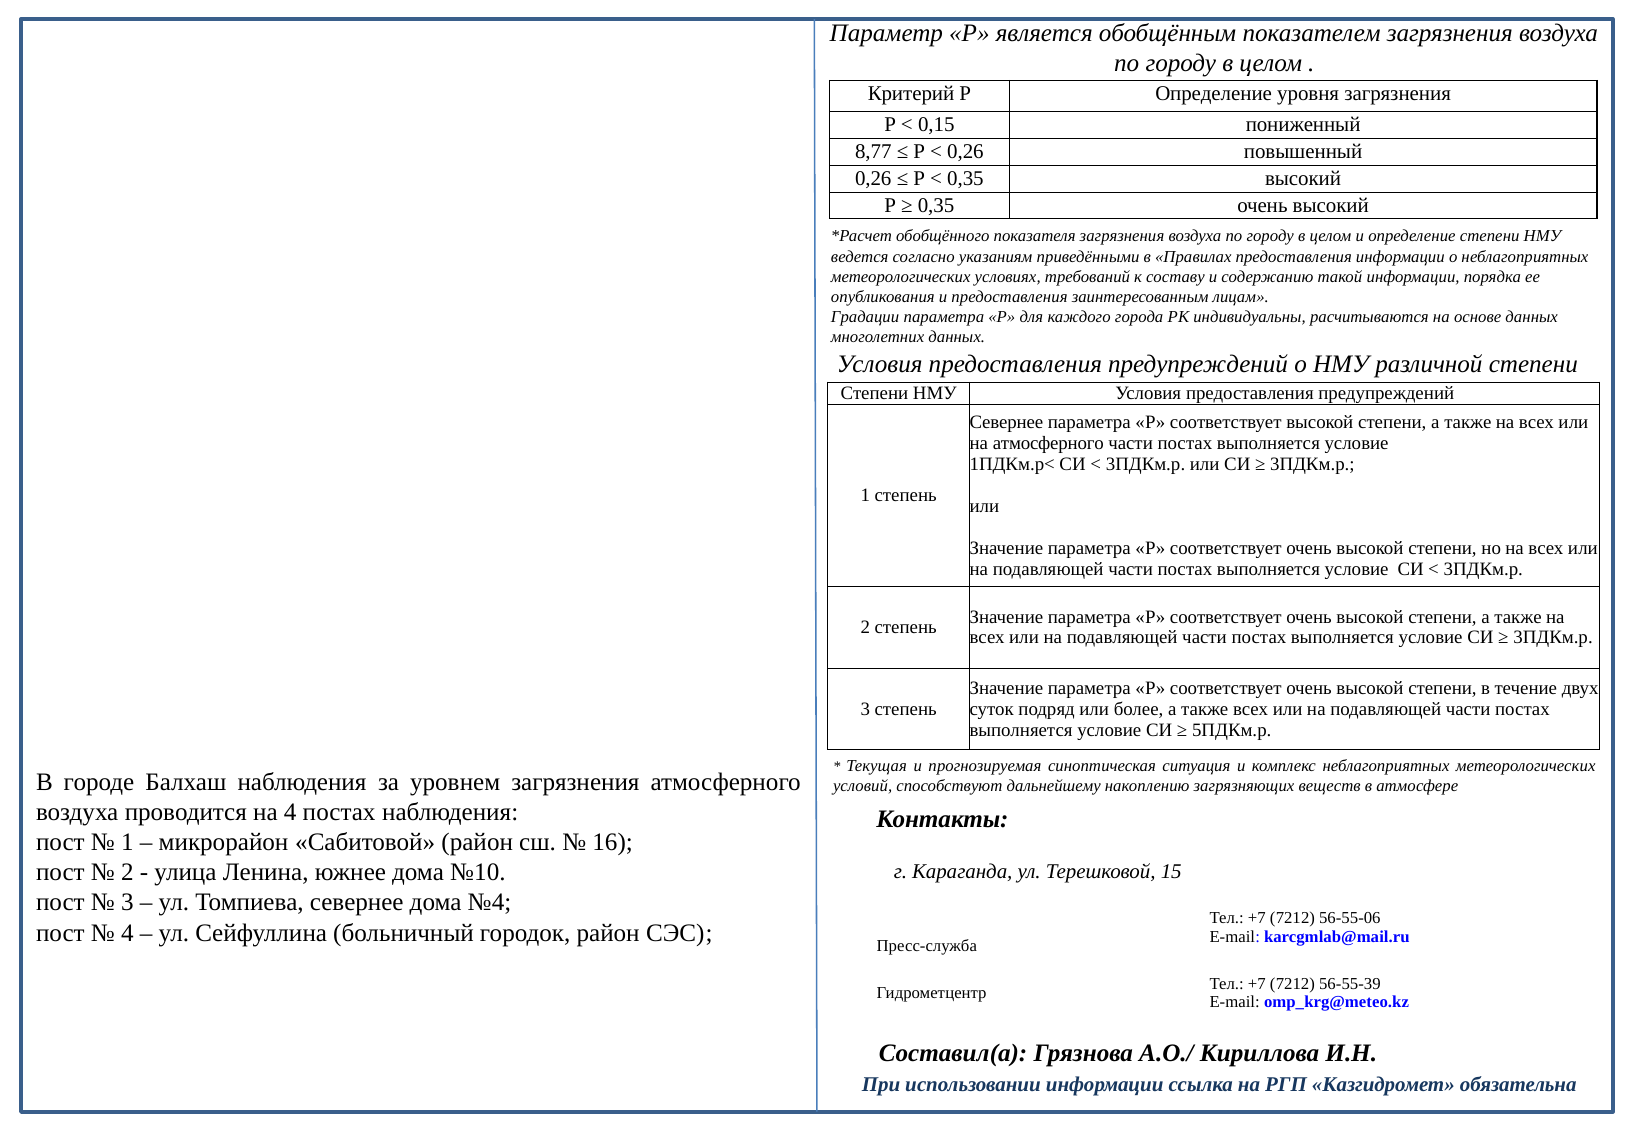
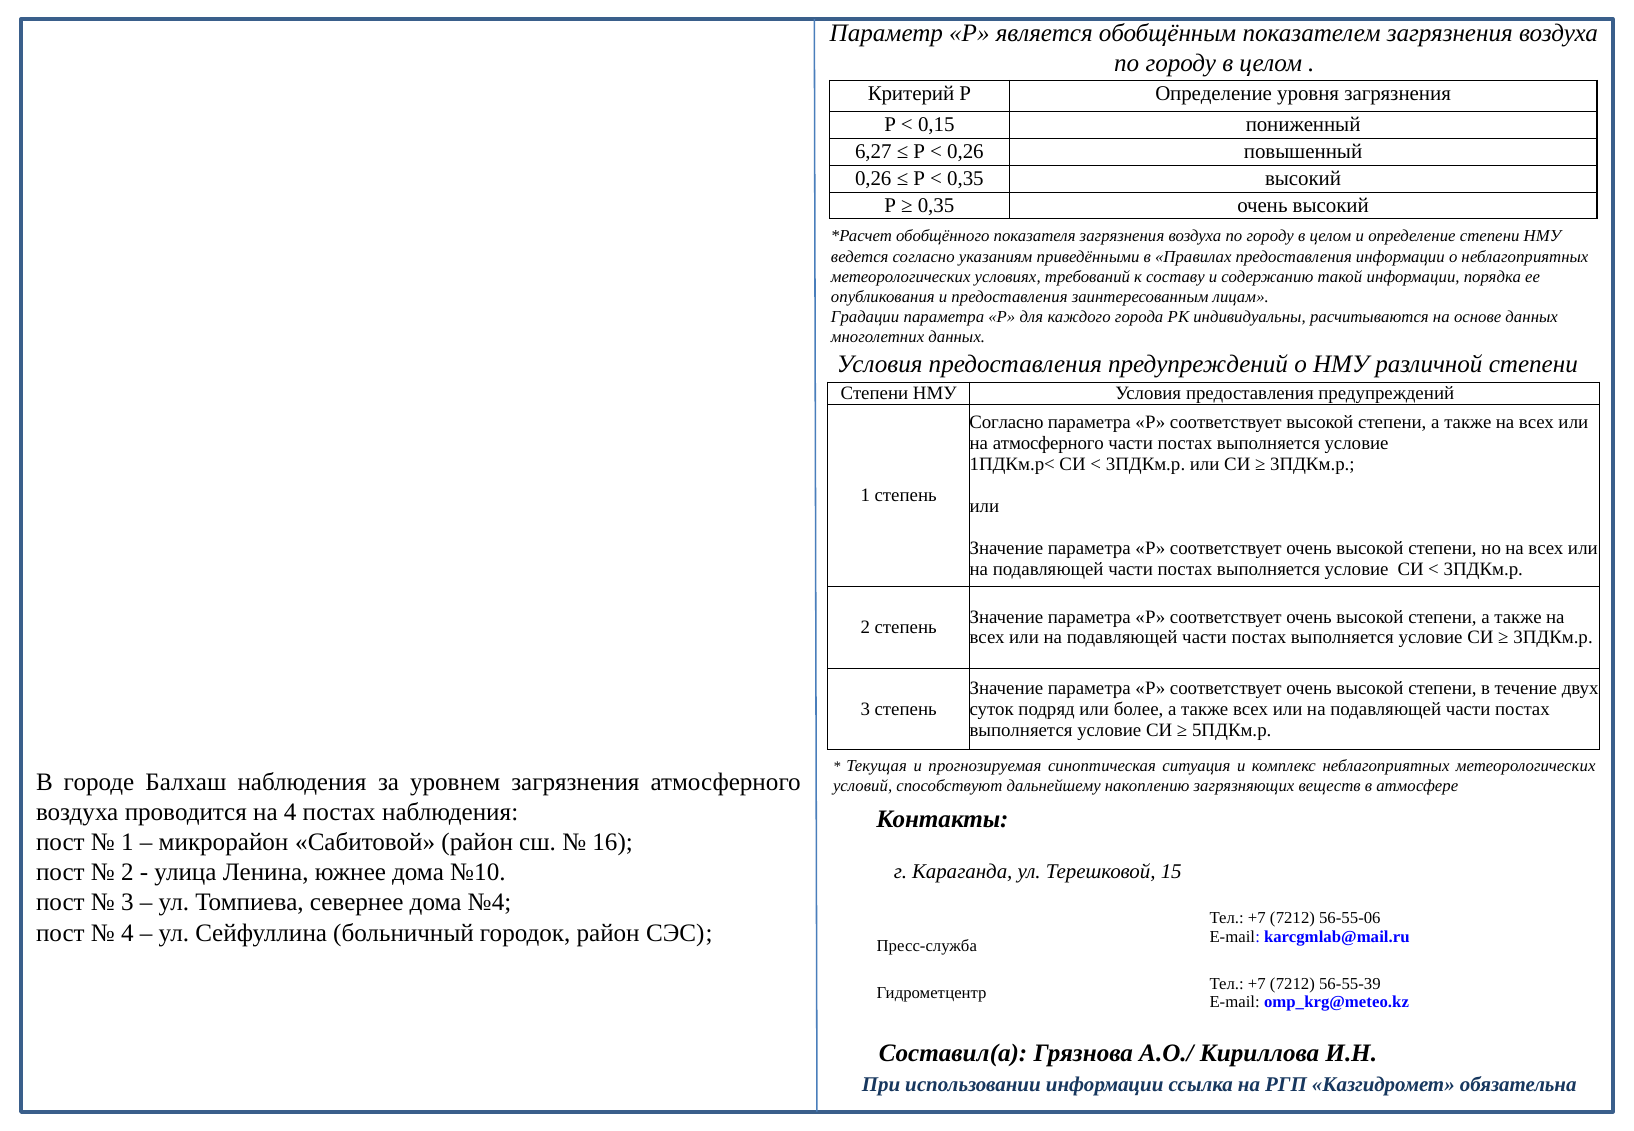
8,77: 8,77 -> 6,27 (873, 151)
Севернее: Севернее -> Согласно (1007, 423)
